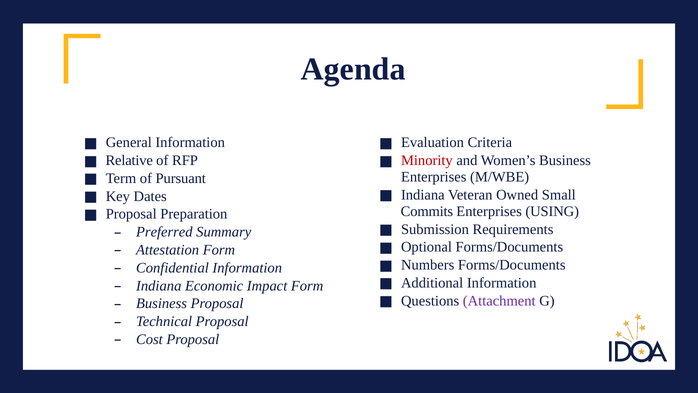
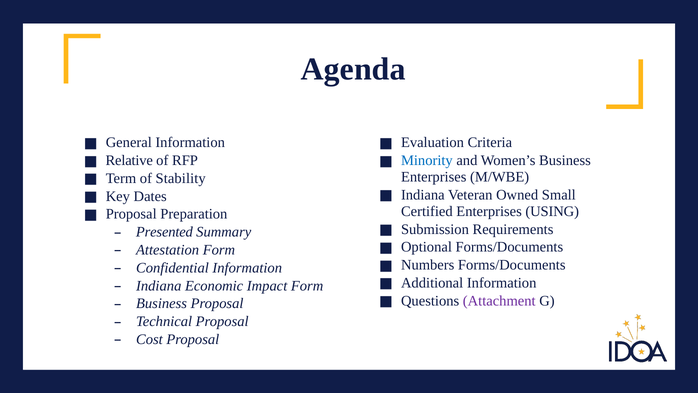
Minority colour: red -> blue (427, 160)
Pursuant: Pursuant -> Stability (181, 178)
Commits: Commits -> Certified (427, 211)
Preferred: Preferred -> Presented (164, 232)
